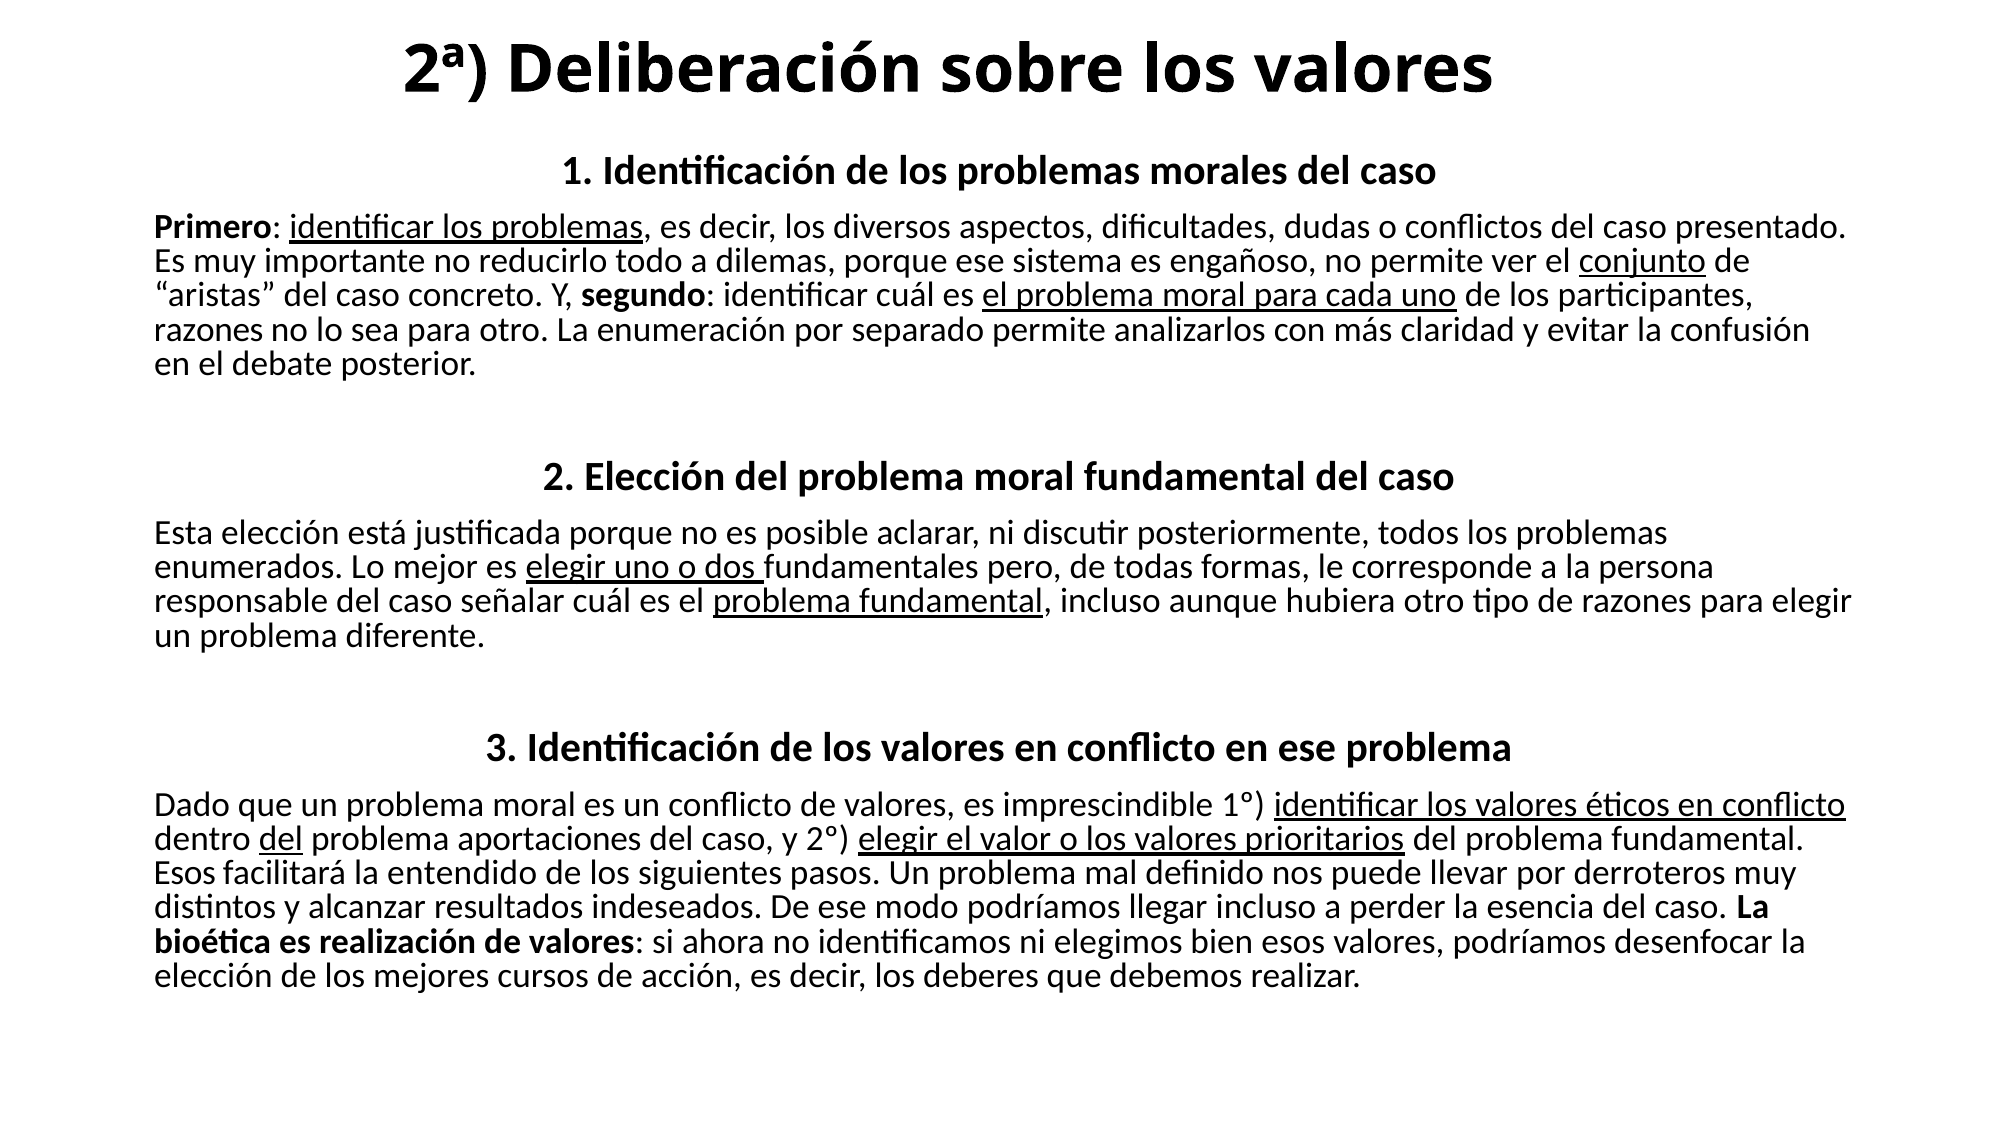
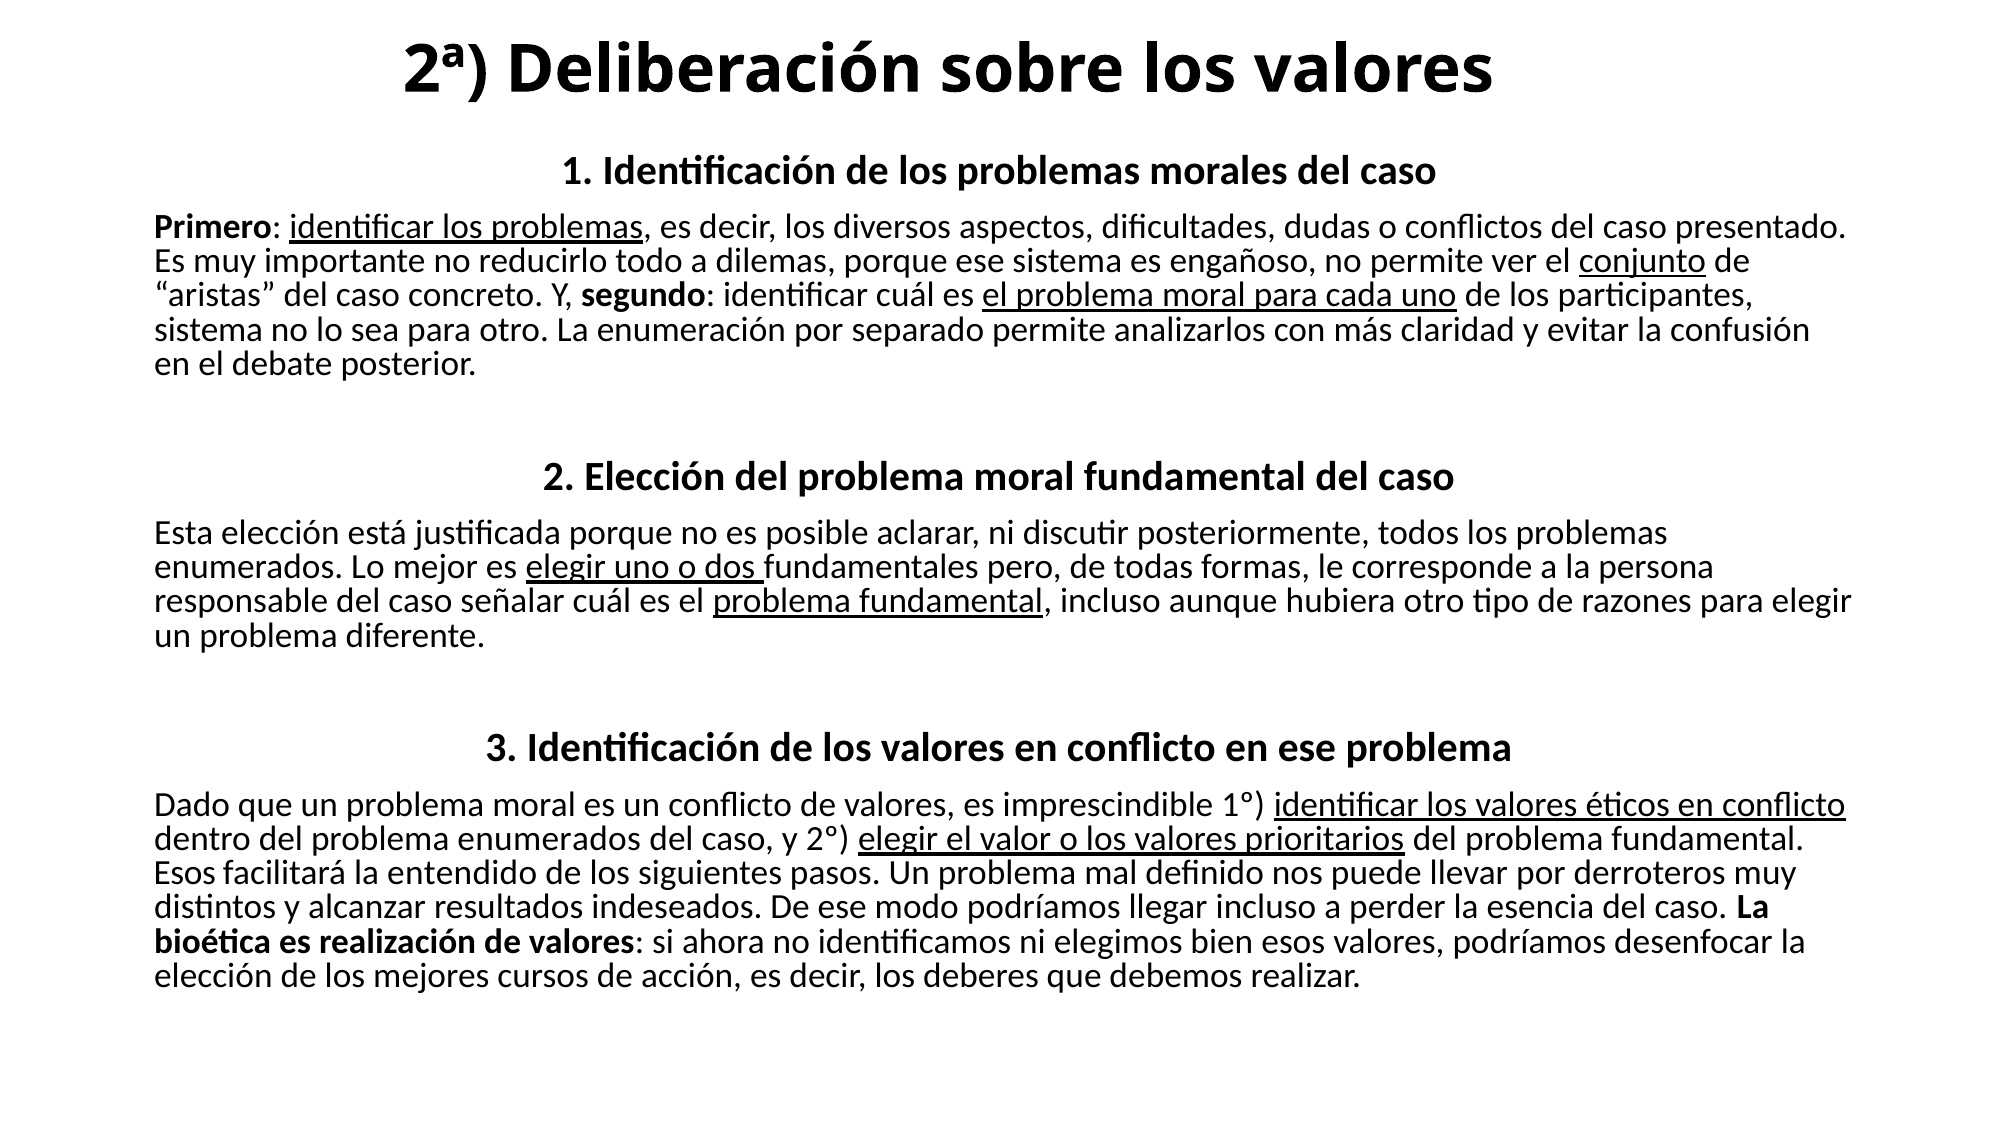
razones: razones -> sistema (209, 330)
del underline: present -> none (281, 839)
problema aportaciones: aportaciones -> enumerados (549, 839)
